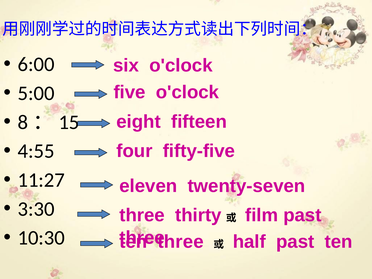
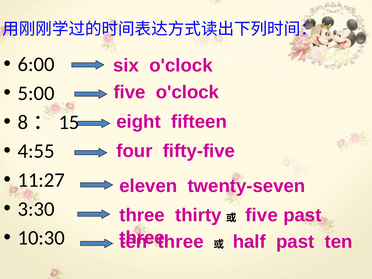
film: film -> five (262, 215)
